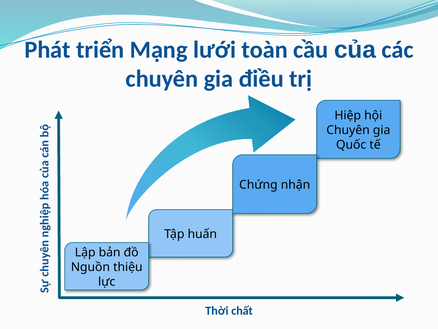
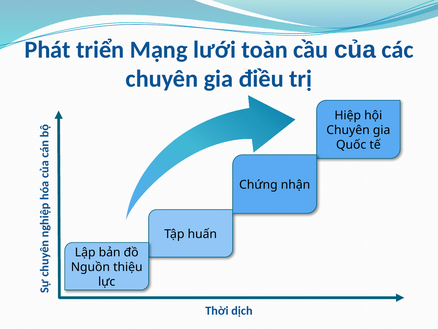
chất: chất -> dịch (242, 310)
